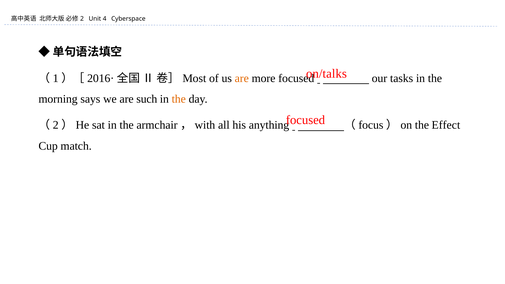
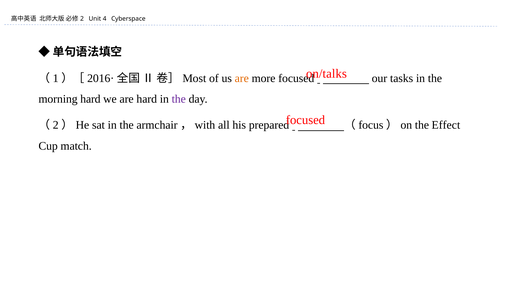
morning says: says -> hard (90, 99)
are such: such -> hard (147, 99)
the colour: orange -> purple (179, 99)
anything: anything -> prepared (269, 125)
